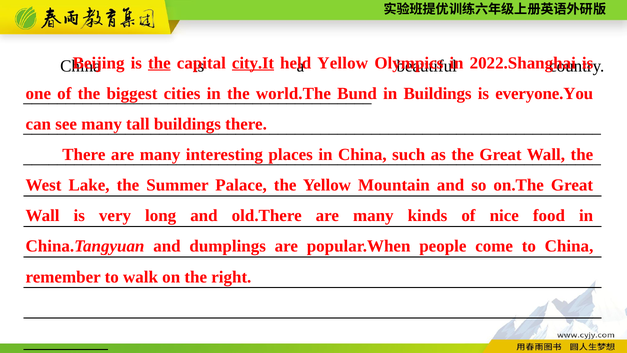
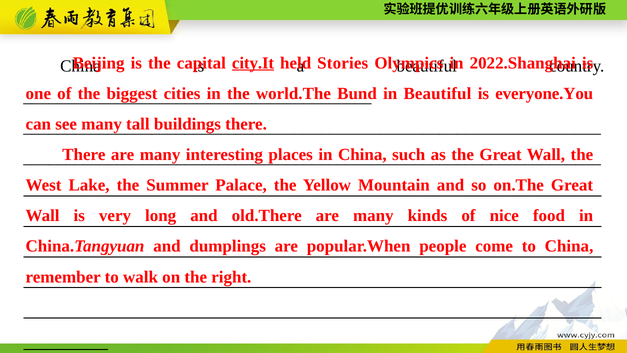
the underline: present -> none (159, 63)
Yellow: Yellow -> Stories (343, 63)
in Buildings: Buildings -> Beautiful (437, 93)
